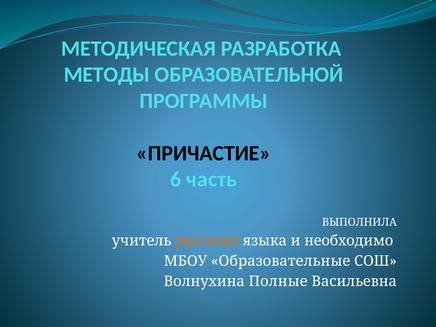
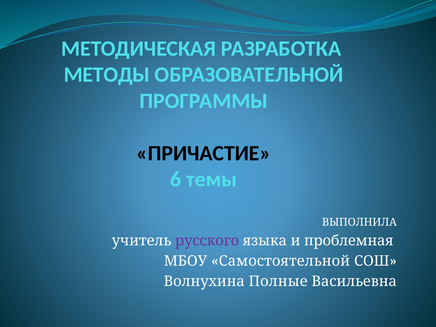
часть: часть -> темы (212, 179)
русского colour: orange -> purple (207, 241)
необходимо: необходимо -> проблемная (349, 241)
Образовательные: Образовательные -> Самостоятельной (281, 261)
